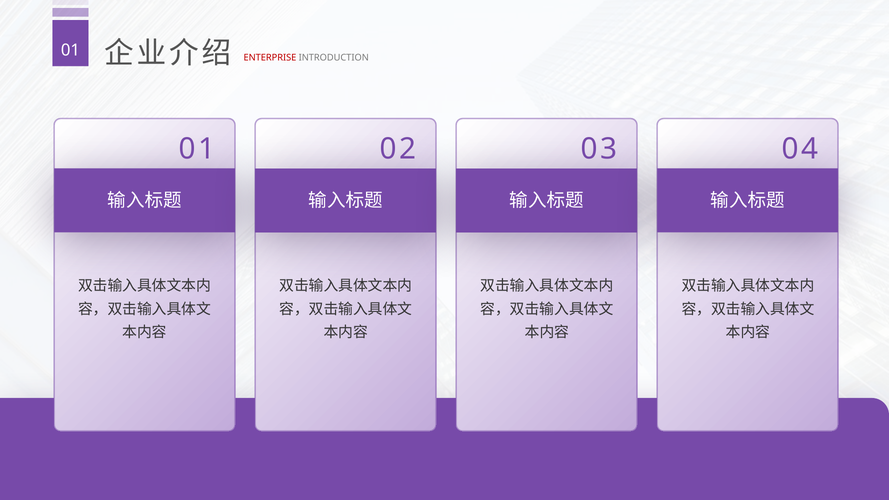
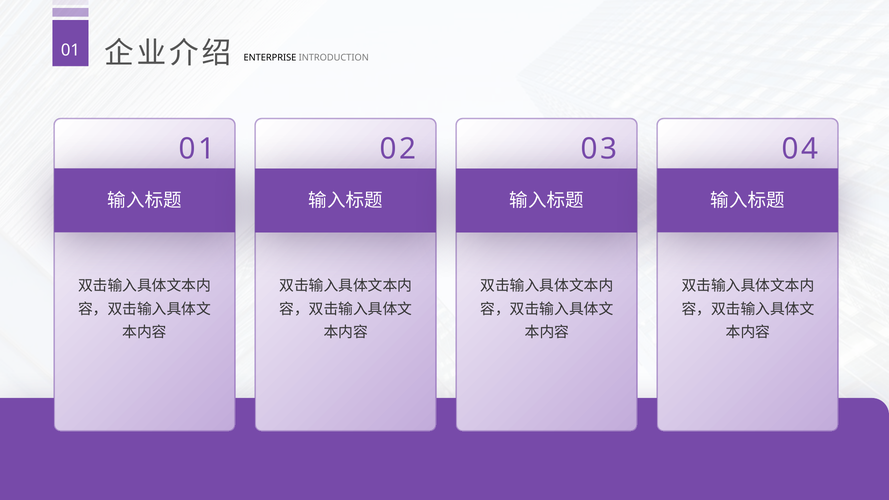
ENTERPRISE colour: red -> black (270, 58)
